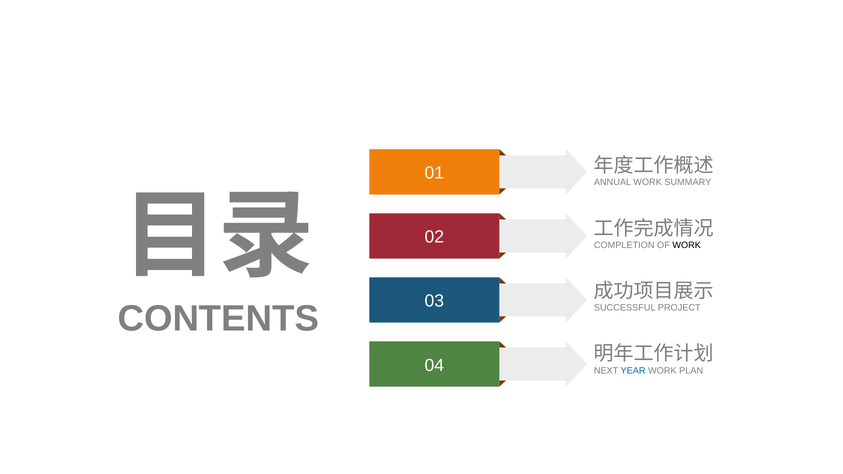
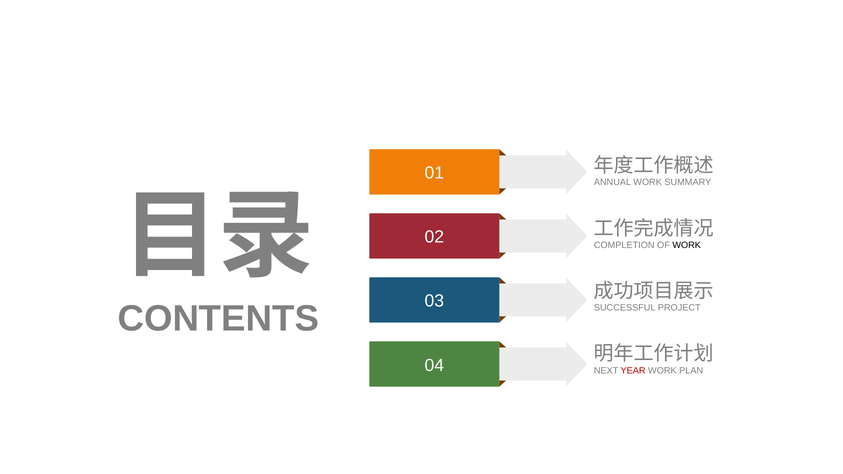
YEAR colour: blue -> red (633, 371)
